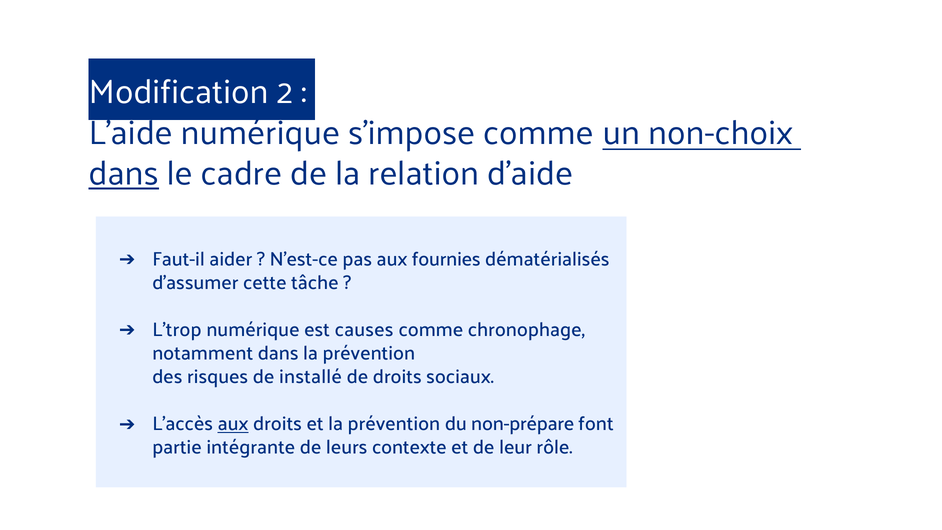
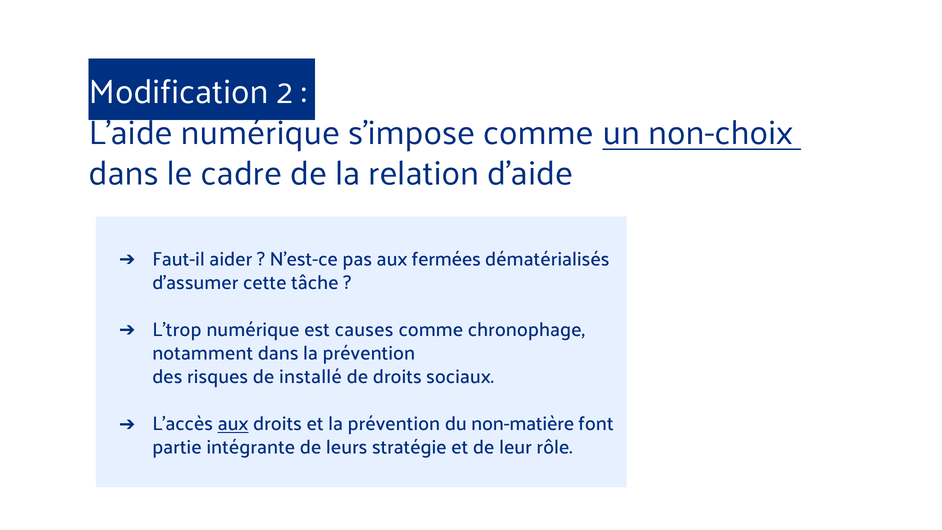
dans underline: present -> none (124, 174)
fournies: fournies -> fermées (446, 259)
non-prépare: non-prépare -> non-matière (523, 424)
contexte: contexte -> stratégie (409, 447)
